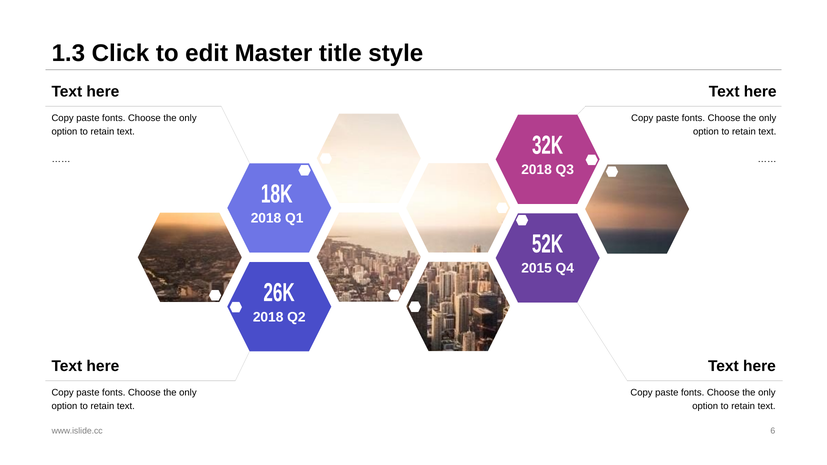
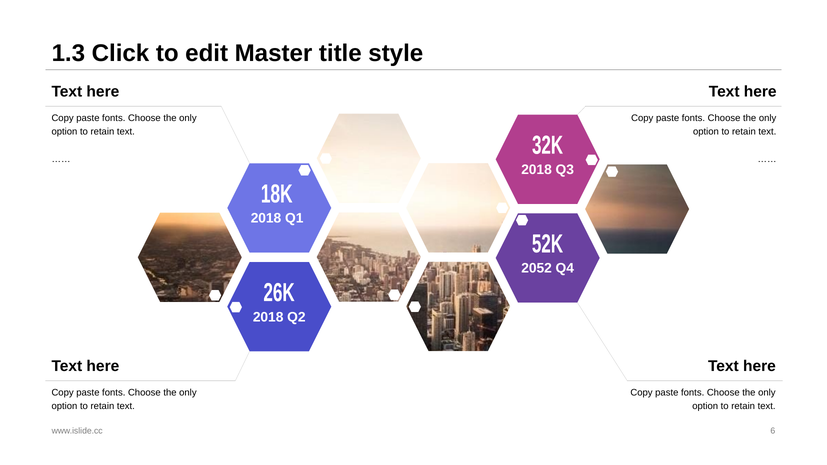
2015: 2015 -> 2052 (537, 269)
